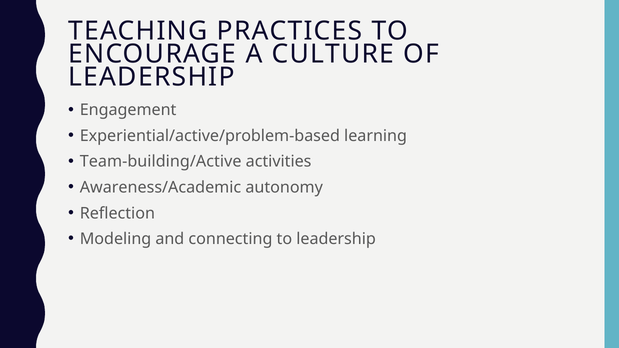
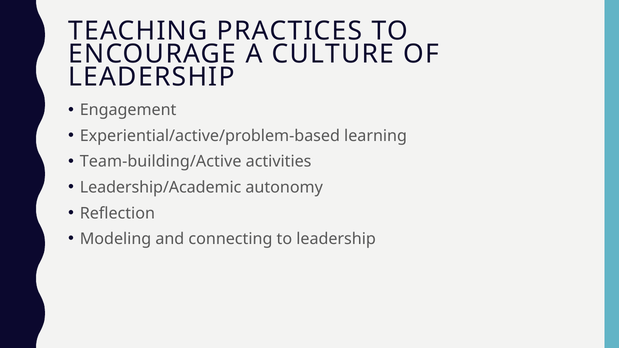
Awareness/Academic: Awareness/Academic -> Leadership/Academic (161, 188)
